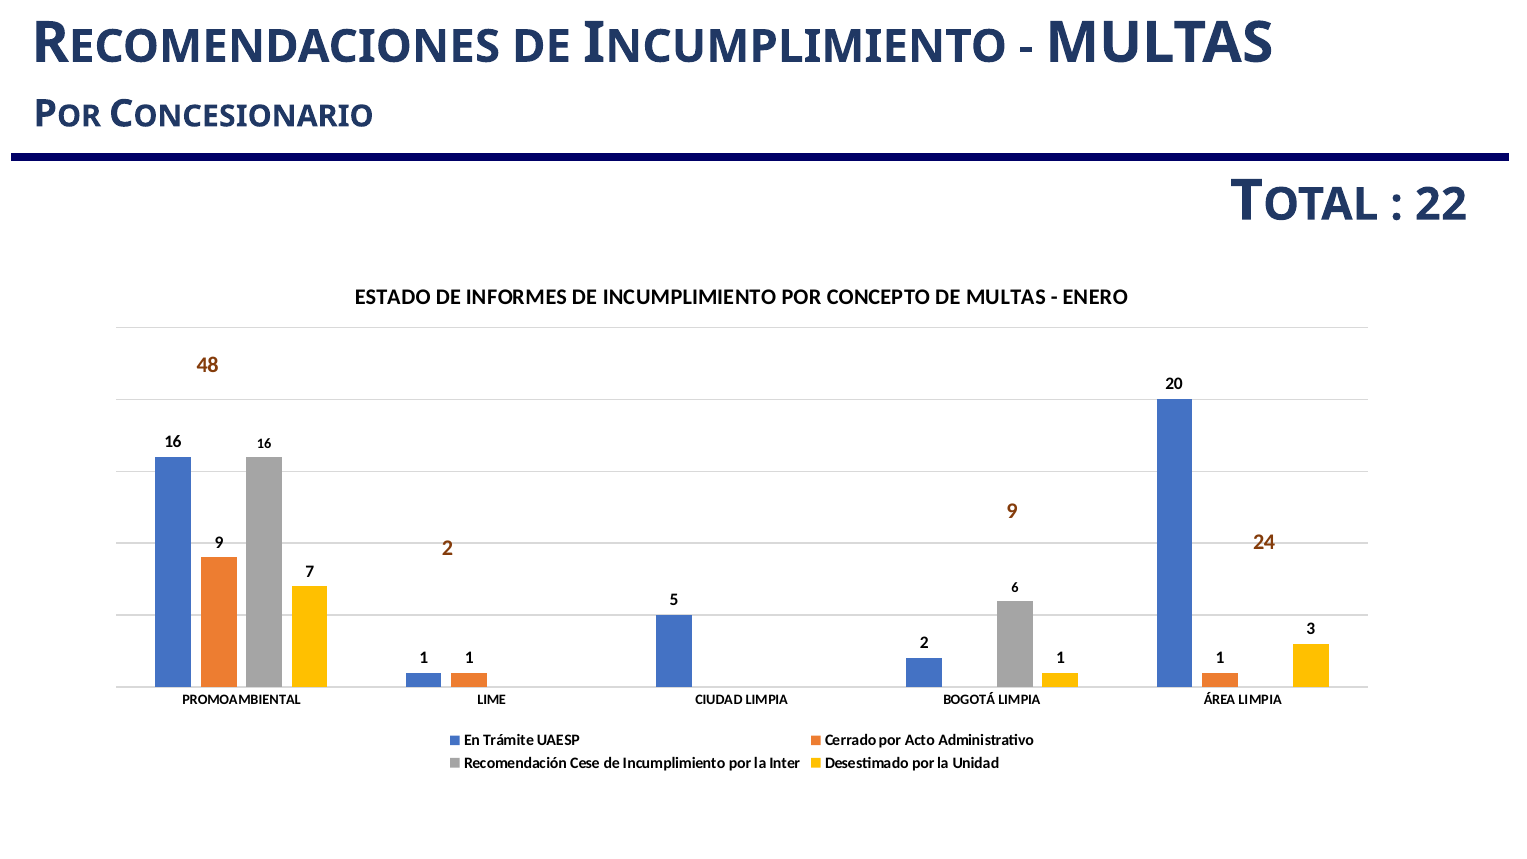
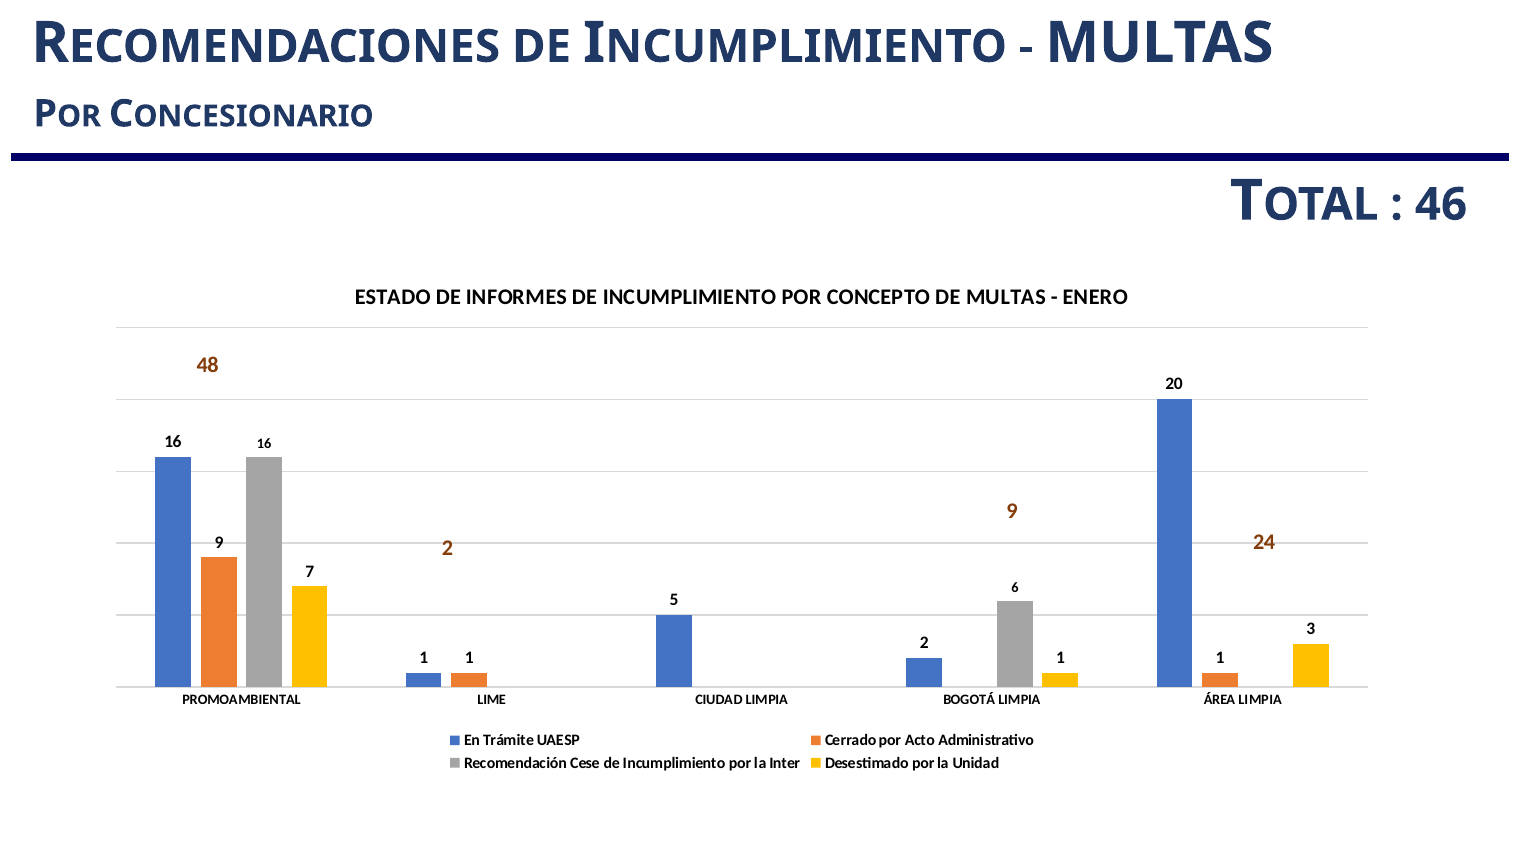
22: 22 -> 46 (1441, 205)
